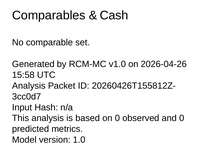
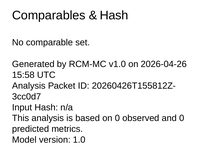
Cash: Cash -> Hash (114, 15)
